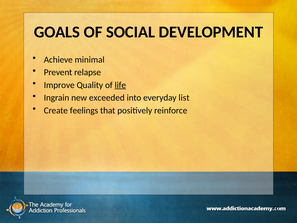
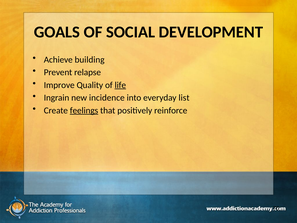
minimal: minimal -> building (90, 60)
exceeded: exceeded -> incidence (107, 98)
feelings underline: none -> present (84, 110)
